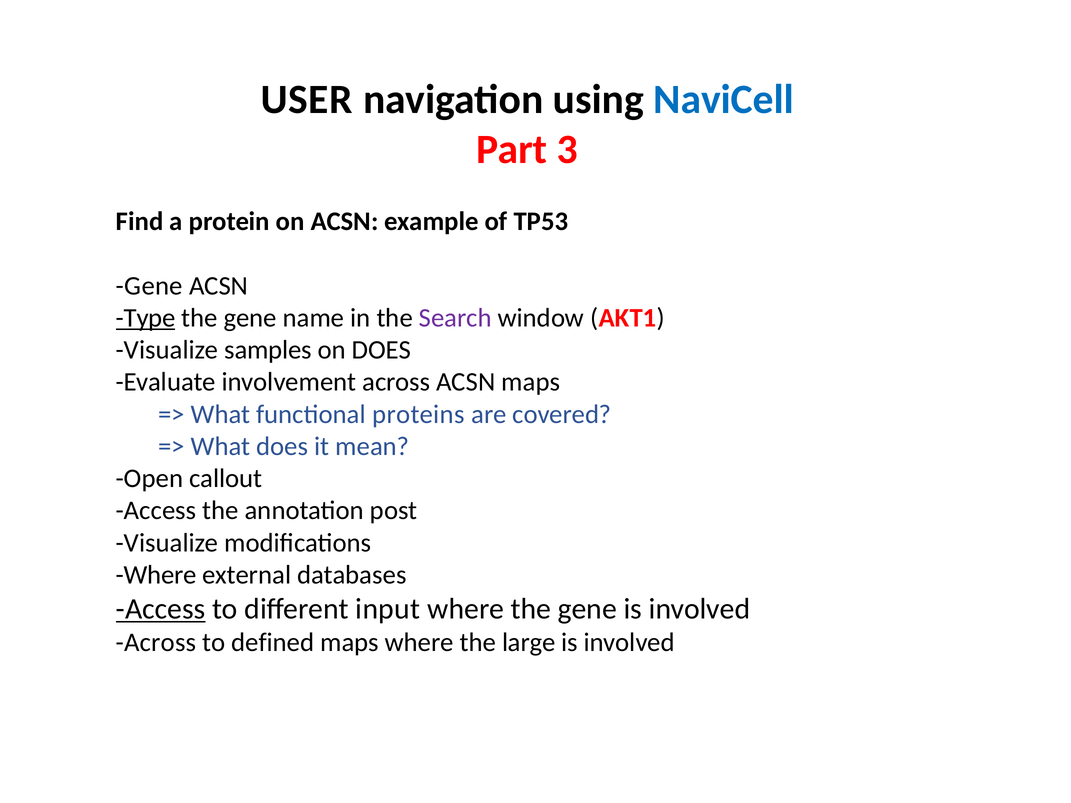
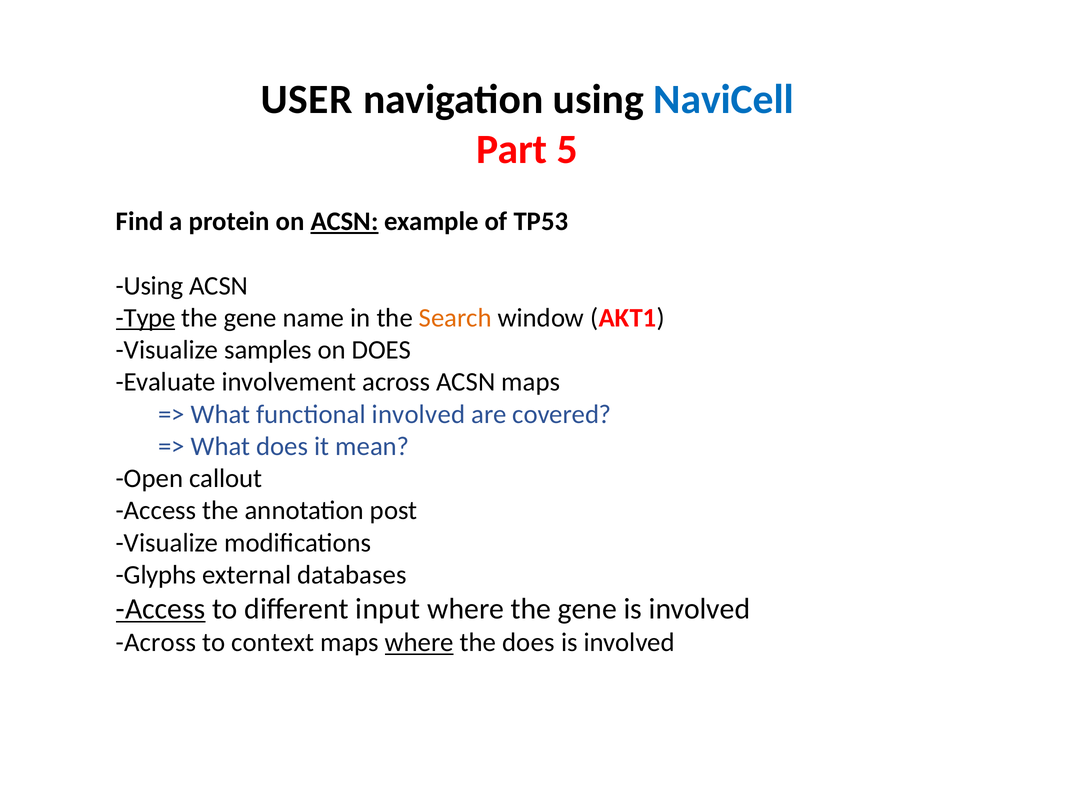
3: 3 -> 5 (567, 149)
ACSN underline: none -> present (345, 222)
Gene: Gene -> Using (150, 286)
Search colour: purple -> orange (455, 318)
functional proteins: proteins -> involved (418, 414)
Where: Where -> Glyphs (156, 575)
defined: defined -> context (273, 643)
where underline: none -> present (419, 643)
the large: large -> does (528, 643)
